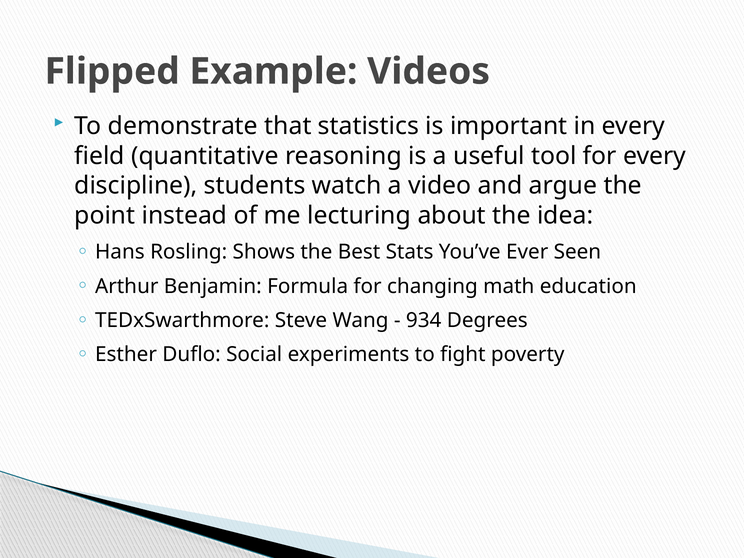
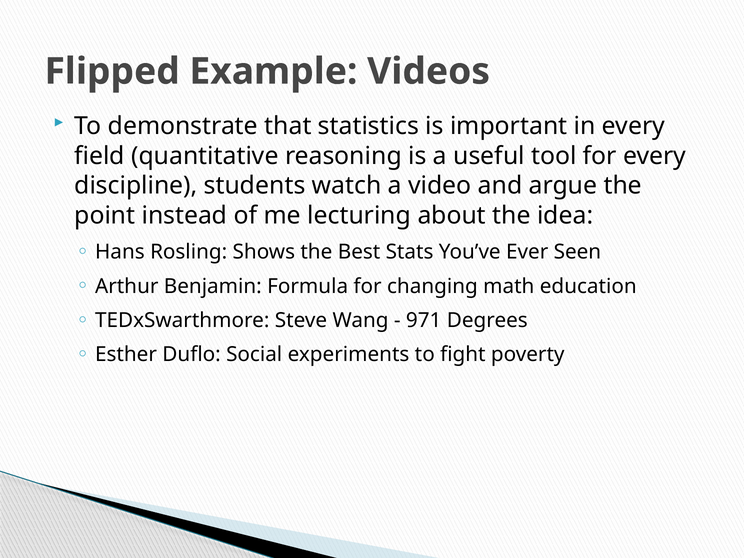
934: 934 -> 971 (424, 320)
